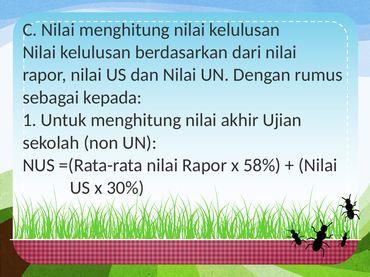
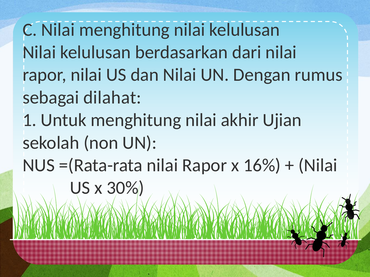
kepada: kepada -> dilahat (112, 98)
58%: 58% -> 16% (262, 166)
